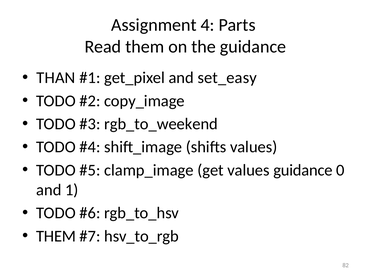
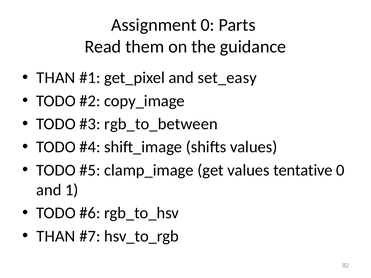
Assignment 4: 4 -> 0 (208, 25)
rgb_to_weekend: rgb_to_weekend -> rgb_to_between (161, 124)
values guidance: guidance -> tentative (303, 170)
THEM: THEM -> THAN (56, 236)
